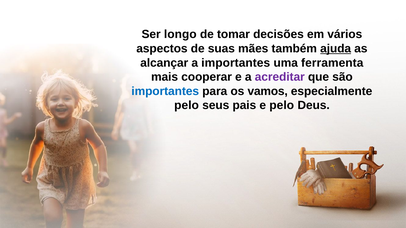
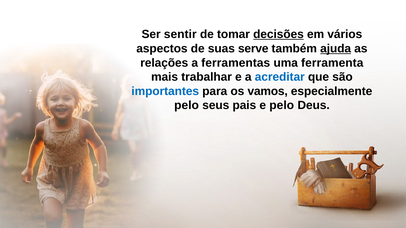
longo: longo -> sentir (180, 34)
decisões underline: none -> present (278, 34)
mães: mães -> serve (253, 49)
alcançar: alcançar -> relações (164, 63)
a importantes: importantes -> ferramentas (236, 63)
cooperar: cooperar -> trabalhar (207, 77)
acreditar colour: purple -> blue (280, 77)
